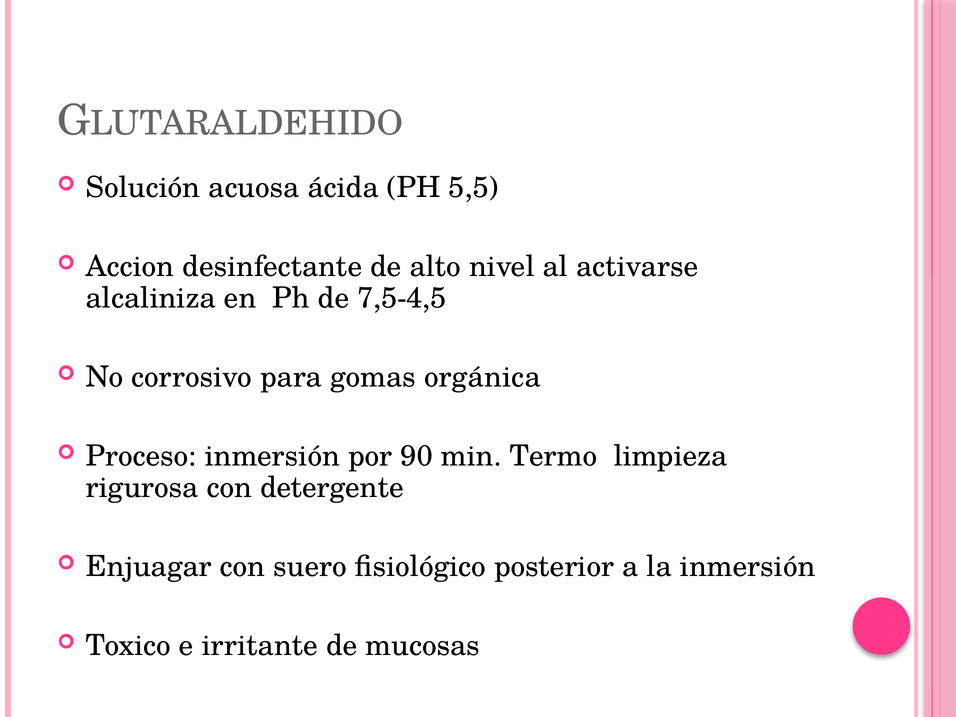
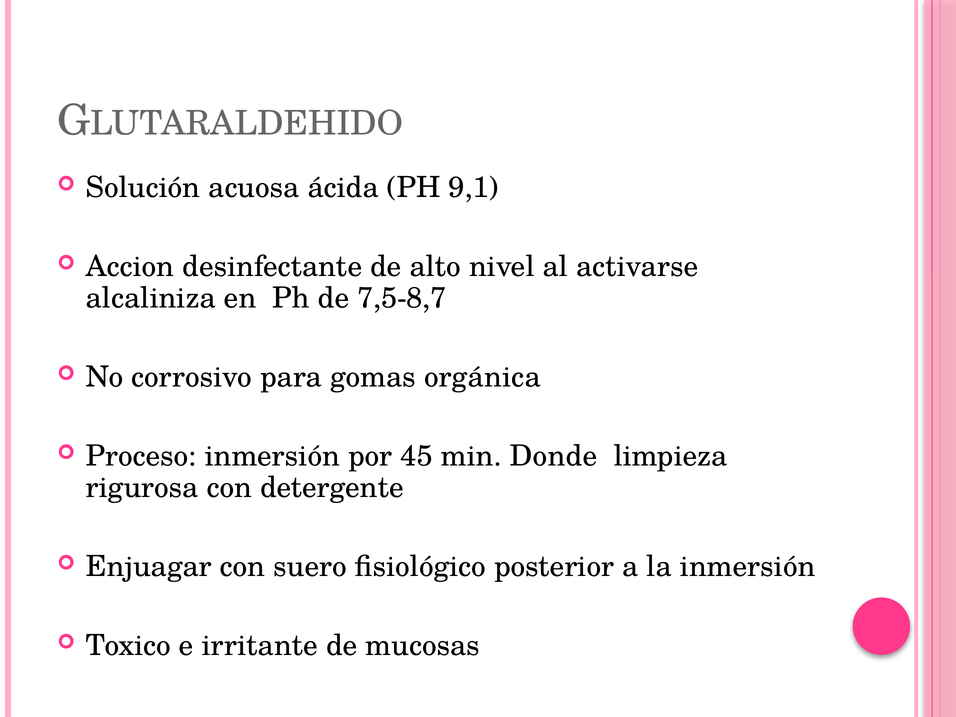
5,5: 5,5 -> 9,1 (474, 188)
7,5-4,5: 7,5-4,5 -> 7,5-8,7 (402, 298)
90: 90 -> 45 (417, 456)
Termo: Termo -> Donde (553, 456)
